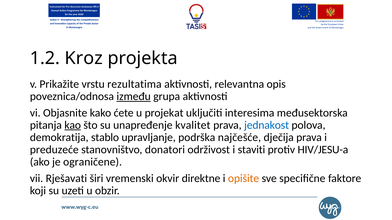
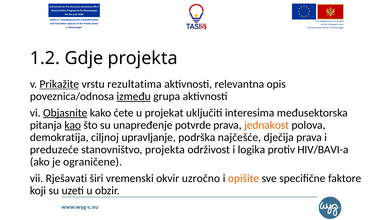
Kroz: Kroz -> Gdje (84, 58)
Prikažite underline: none -> present (59, 84)
Objasnite underline: none -> present (65, 113)
kvalitet: kvalitet -> potvrde (193, 125)
jednakost colour: blue -> orange (267, 125)
stablo: stablo -> ciljnoj (105, 138)
stanovništvo donatori: donatori -> projekta (165, 150)
staviti: staviti -> logika (251, 150)
HIV/JESU-a: HIV/JESU-a -> HIV/BAVI-a (323, 150)
direktne: direktne -> uzročno (201, 179)
